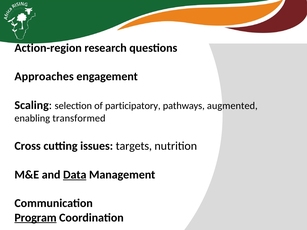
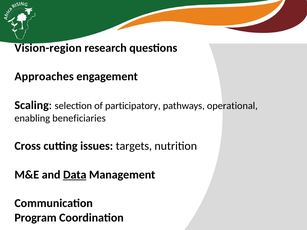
Action-region: Action-region -> Vision-region (48, 48)
augmented: augmented -> operational (232, 106)
transformed: transformed -> beneficiaries (79, 118)
Program underline: present -> none (36, 218)
